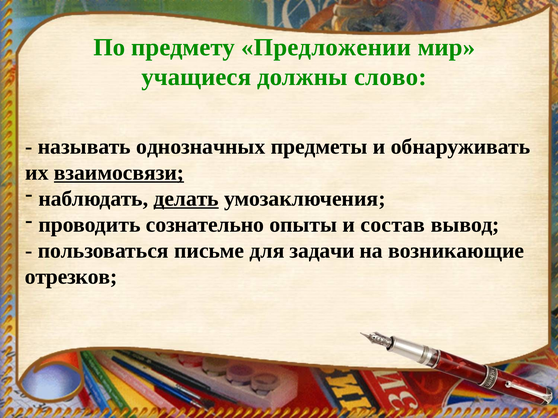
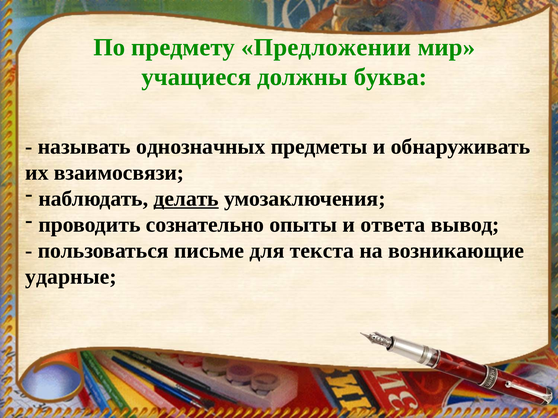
слово: слово -> буква (390, 77)
взаимосвязи underline: present -> none (119, 173)
состав: состав -> ответа (393, 225)
задачи: задачи -> текста (322, 251)
отрезков: отрезков -> ударные (71, 277)
